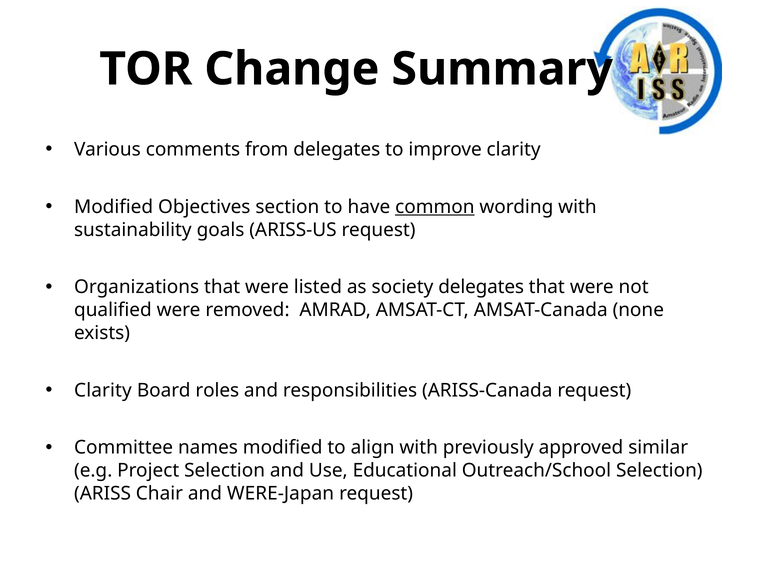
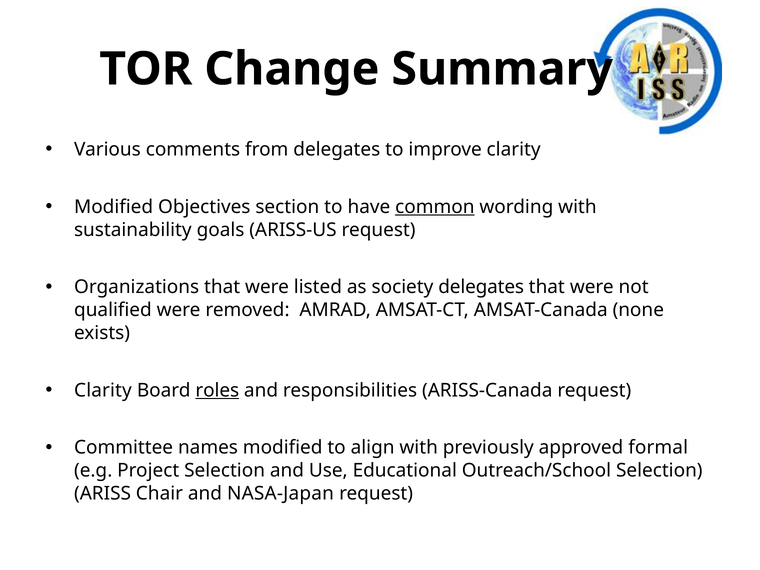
roles underline: none -> present (217, 390)
similar: similar -> formal (658, 448)
WERE-Japan: WERE-Japan -> NASA-Japan (280, 493)
